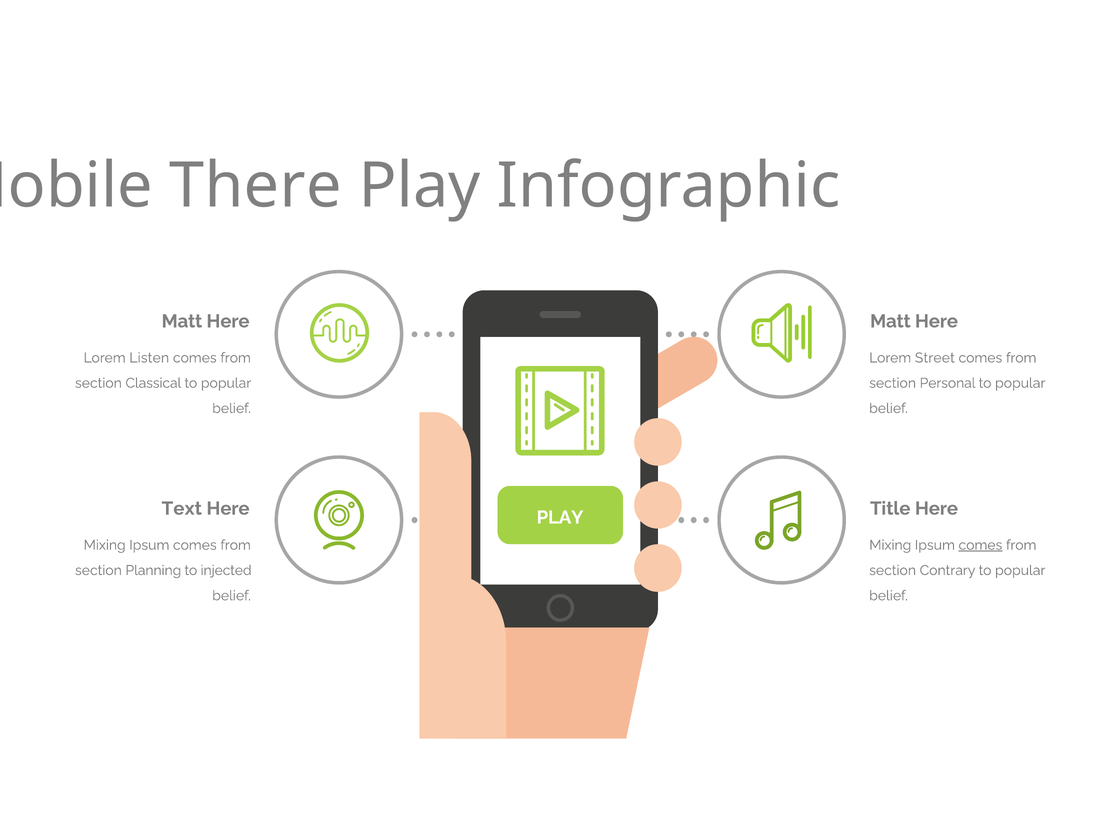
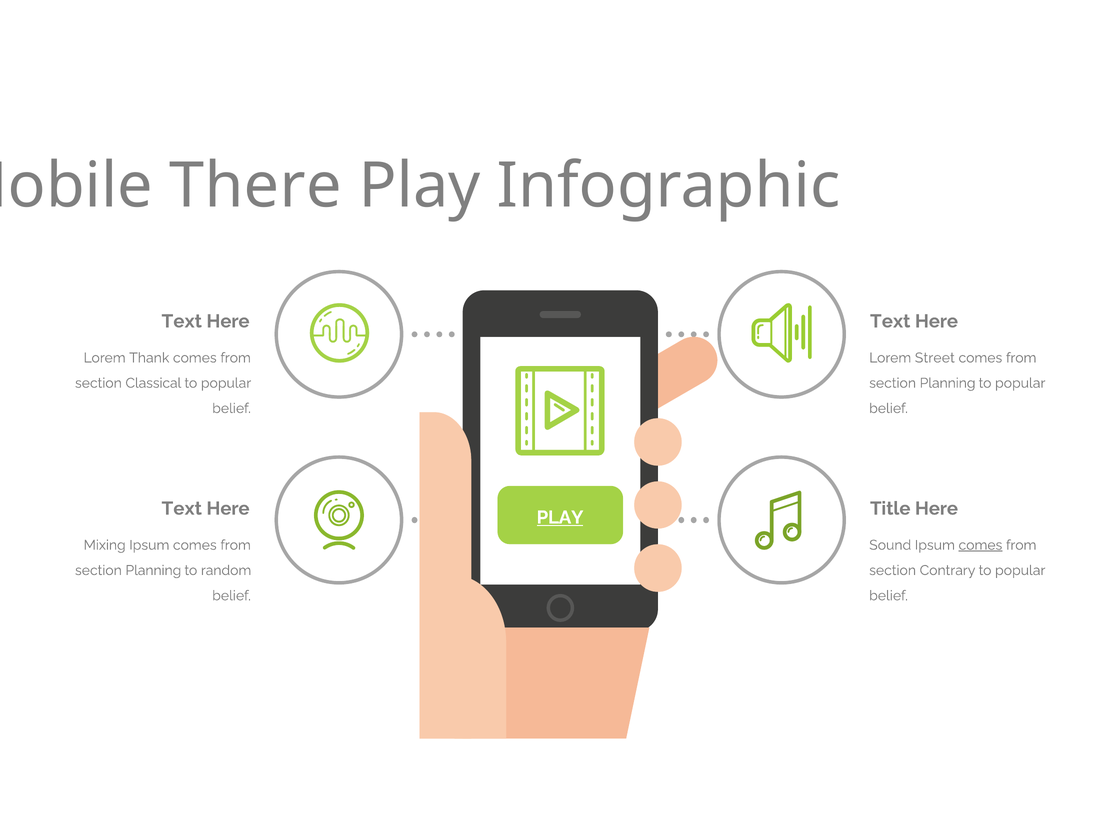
Matt: Matt -> Text (182, 321)
Matt: Matt -> Text (890, 321)
Listen: Listen -> Thank (149, 358)
Personal: Personal -> Planning (948, 383)
PLAY underline: none -> present (560, 517)
Mixing: Mixing -> Sound (890, 545)
injected: injected -> random (226, 570)
